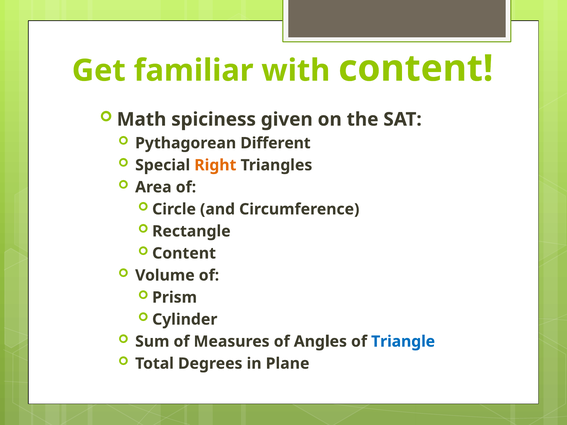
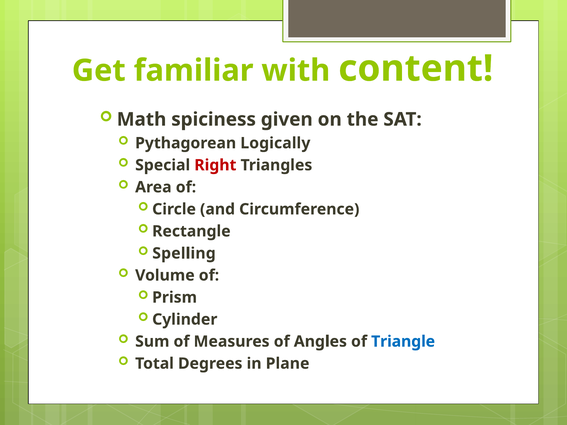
Different: Different -> Logically (275, 143)
Right colour: orange -> red (215, 165)
Content: Content -> Spelling (184, 253)
